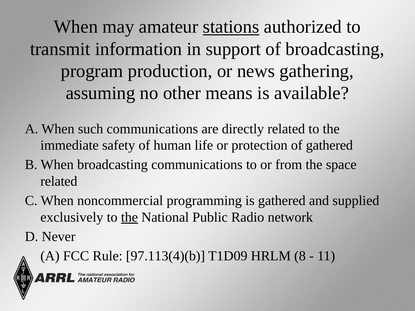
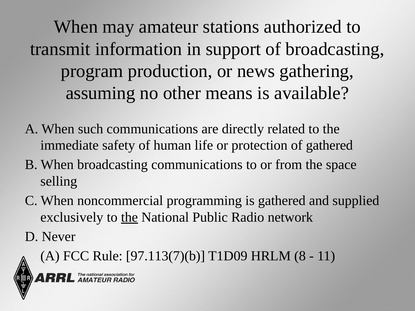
stations underline: present -> none (231, 27)
related: related -> selling (59, 181)
97.113(4)(b: 97.113(4)(b -> 97.113(7)(b (166, 256)
